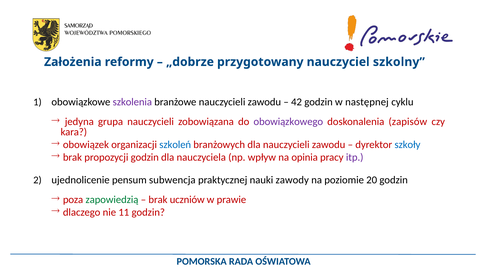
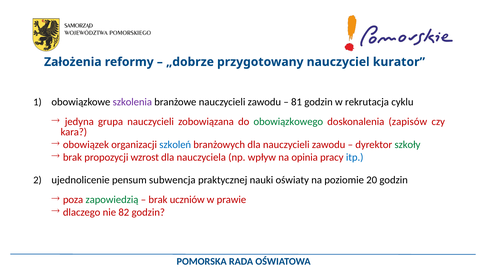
szkolny: szkolny -> kurator (399, 62)
42: 42 -> 81 (297, 102)
następnej: następnej -> rekrutacja (367, 102)
obowiązkowego colour: purple -> green (288, 122)
szkoły colour: blue -> green (407, 145)
propozycji godzin: godzin -> wzrost (145, 158)
itp colour: purple -> blue (355, 158)
zawody: zawody -> oświaty (292, 180)
11: 11 -> 82 (124, 213)
